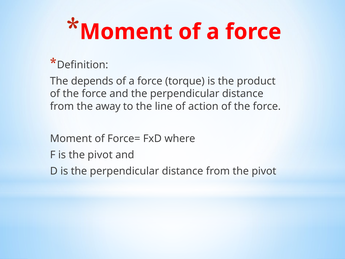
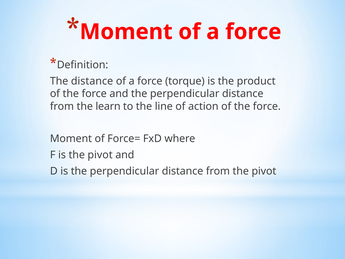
The depends: depends -> distance (92, 81)
away: away -> learn (108, 106)
